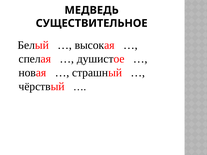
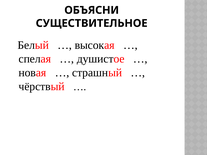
МЕДВЕДЬ: МЕДВЕДЬ -> ОБЪЯСНИ (92, 10)
